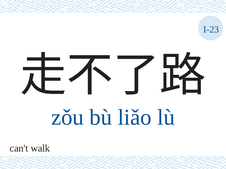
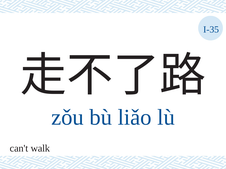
I-23: I-23 -> I-35 (211, 30)
